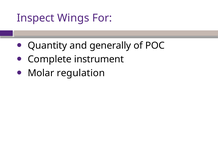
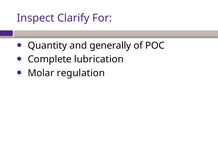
Wings: Wings -> Clarify (73, 18)
instrument: instrument -> lubrication (99, 59)
